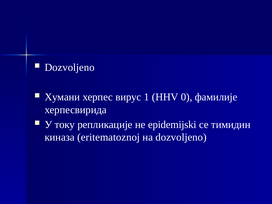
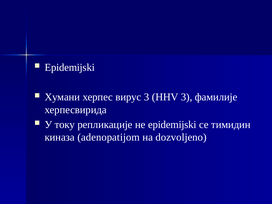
Dozvoljeno: Dozvoljeno -> Epidemijski (70, 67)
вирус 1: 1 -> 3 (147, 97)
HHV 0: 0 -> 3 (187, 97)
eritematoznoj: eritematoznoj -> adenopatijom (109, 137)
